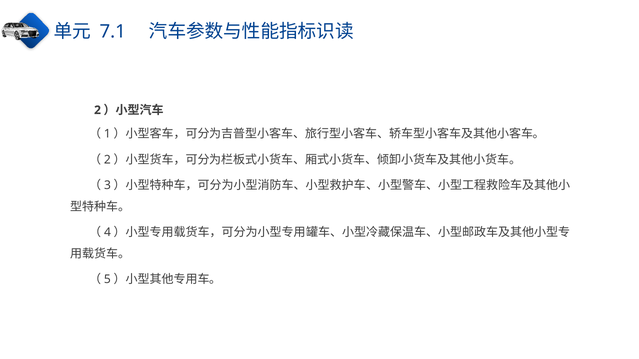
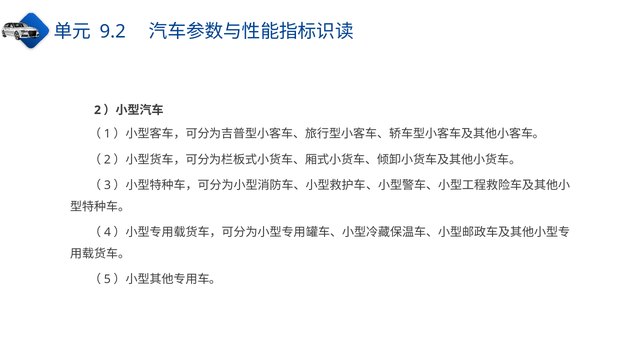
7.1: 7.1 -> 9.2 (113, 32)
